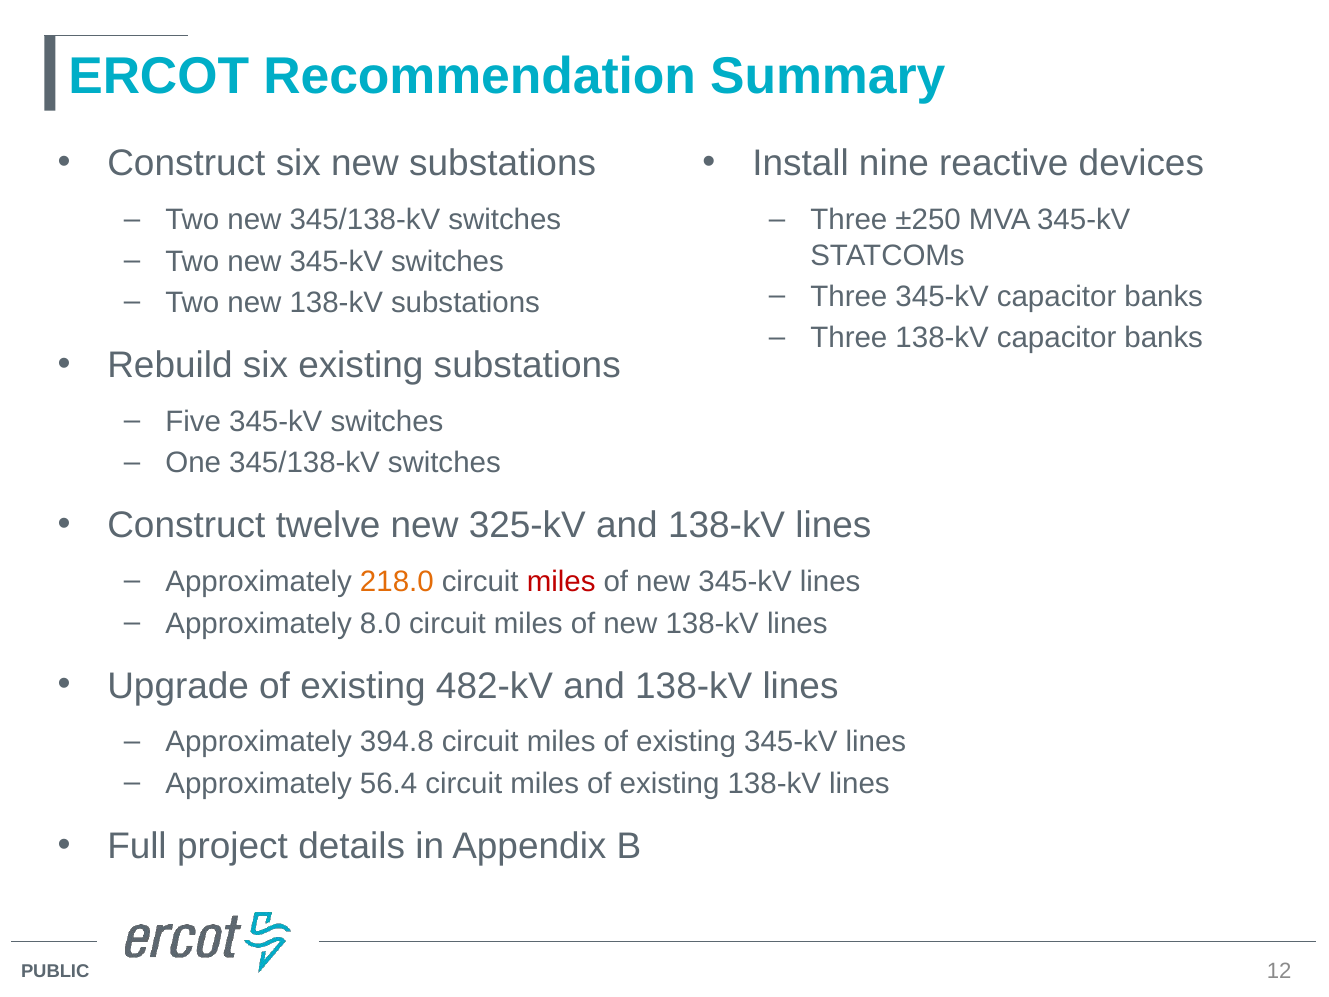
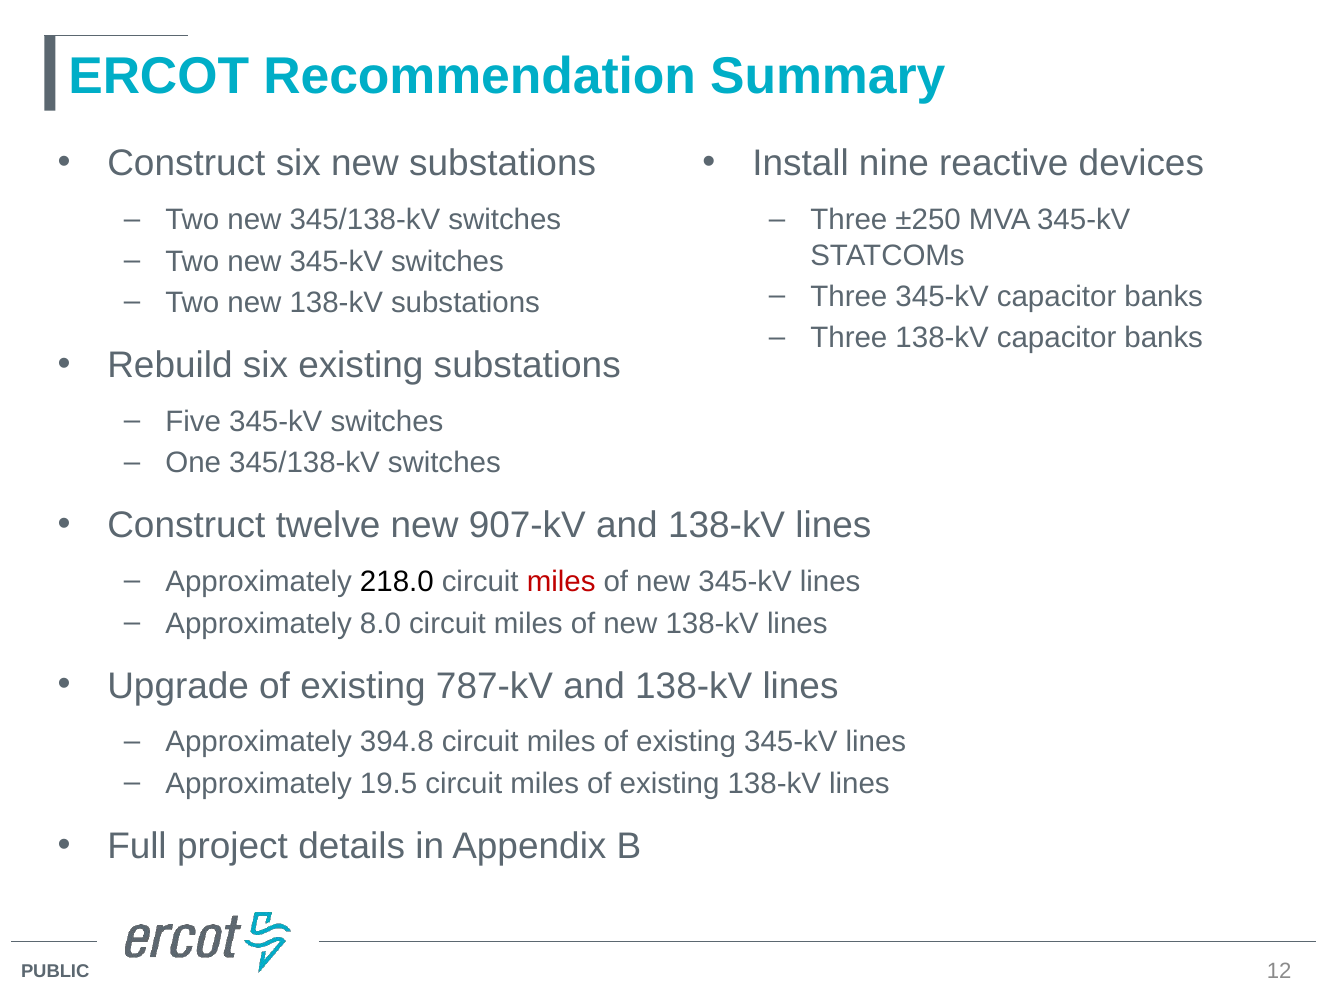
325-kV: 325-kV -> 907-kV (527, 525)
218.0 colour: orange -> black (397, 582)
482-kV: 482-kV -> 787-kV (495, 686)
56.4: 56.4 -> 19.5 (389, 783)
